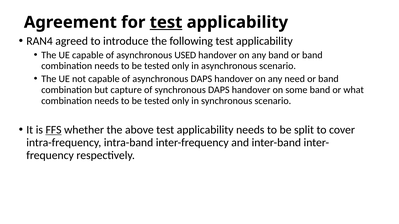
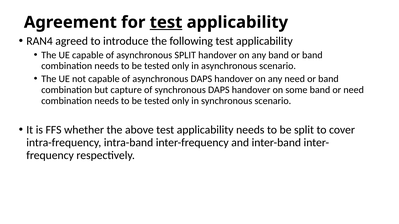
asynchronous USED: USED -> SPLIT (185, 55)
or what: what -> need (354, 90)
FFS underline: present -> none (54, 130)
